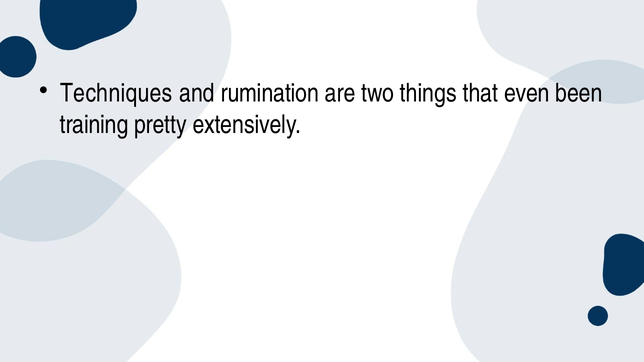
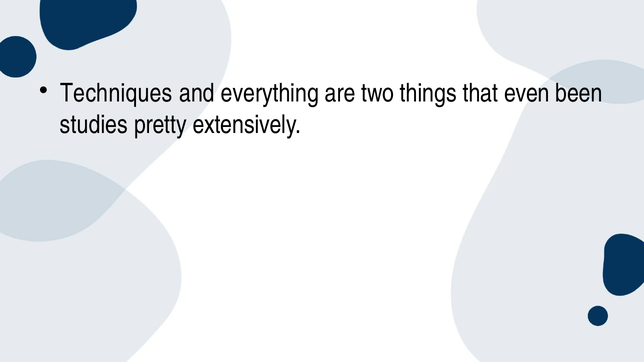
rumination: rumination -> everything (270, 93)
training: training -> studies (94, 125)
